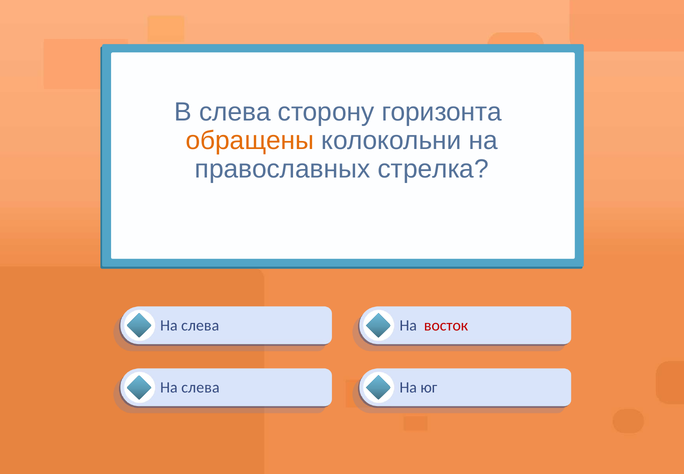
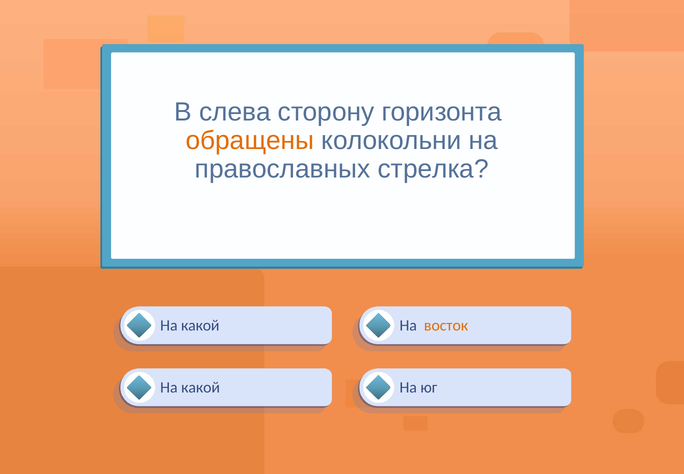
слева: слева -> какой (200, 325)
восток colour: red -> orange (446, 325)
слева: слева -> какой (201, 387)
